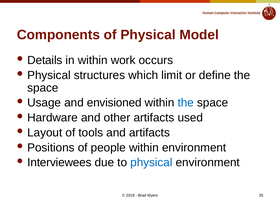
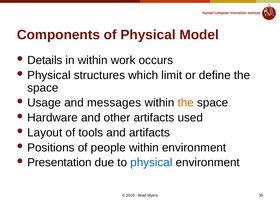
envisioned: envisioned -> messages (114, 103)
the colour: blue -> orange (186, 103)
Interviewees: Interviewees -> Presentation (59, 162)
